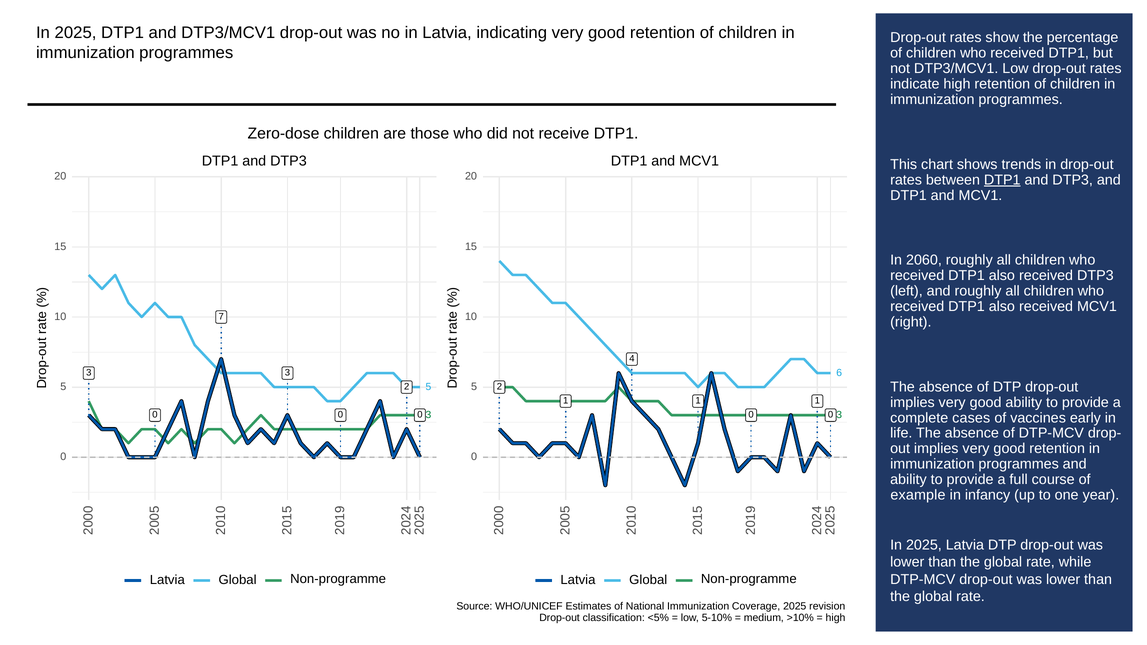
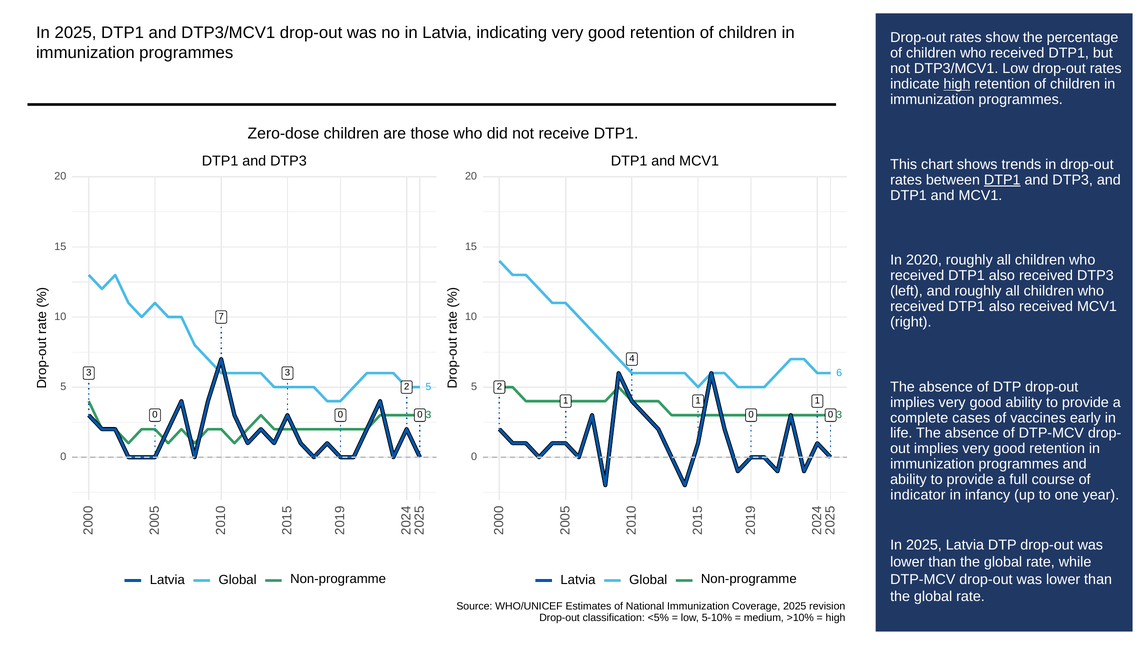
high underline: none -> present (957, 84)
2060: 2060 -> 2020 (924, 260)
example: example -> indicator (918, 495)
